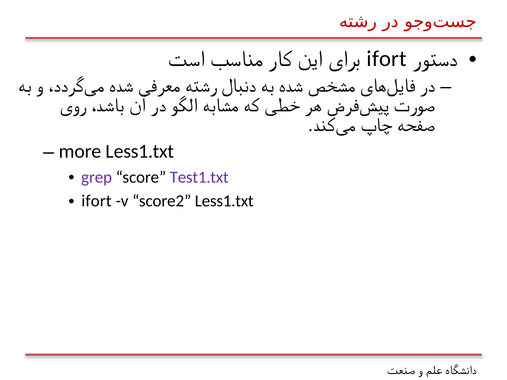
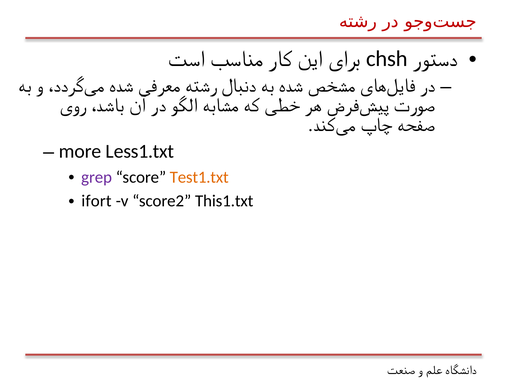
ifort: ifort -> chsh (387, 59)
Test1.txt colour: purple -> orange (199, 177)
score2 Less1.txt: Less1.txt -> This1.txt (224, 201)
